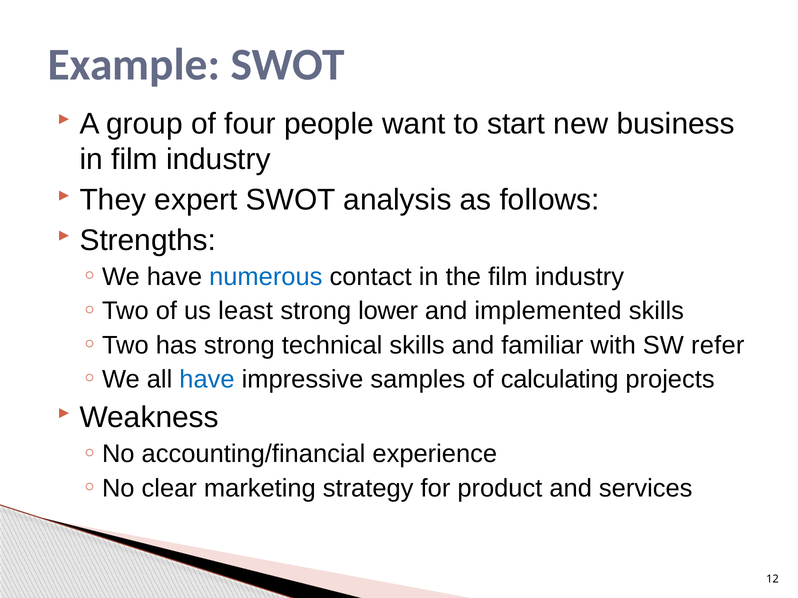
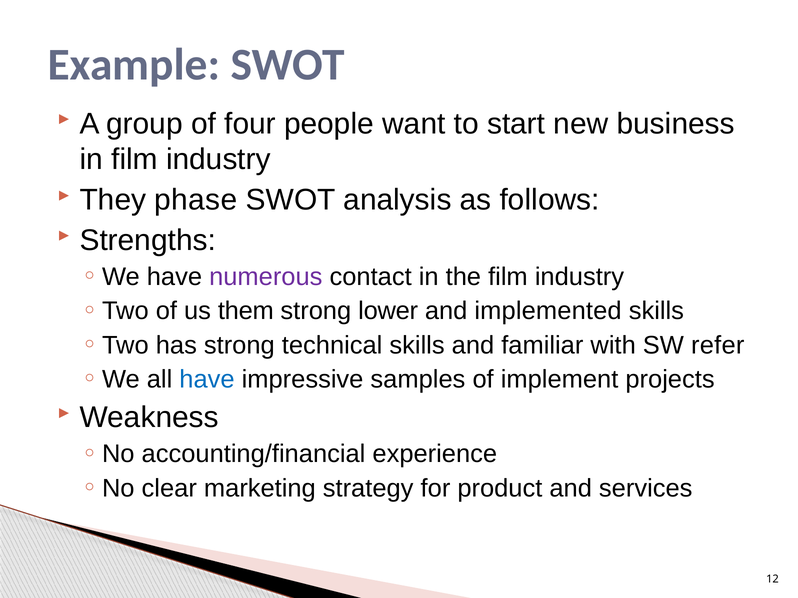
expert: expert -> phase (196, 200)
numerous colour: blue -> purple (266, 277)
least: least -> them (246, 311)
calculating: calculating -> implement (560, 380)
